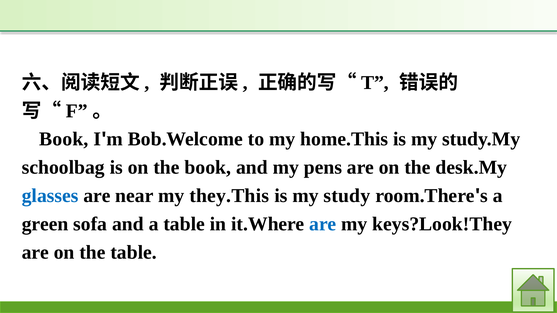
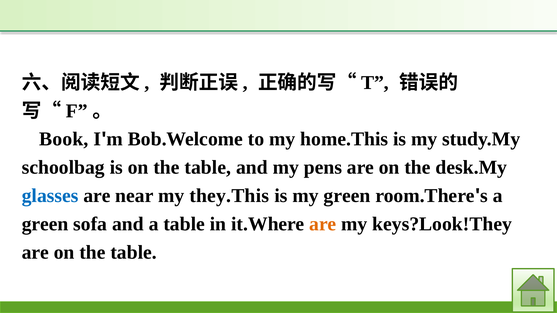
is on the book: book -> table (208, 168)
my study: study -> green (347, 196)
are colour: blue -> orange (323, 224)
